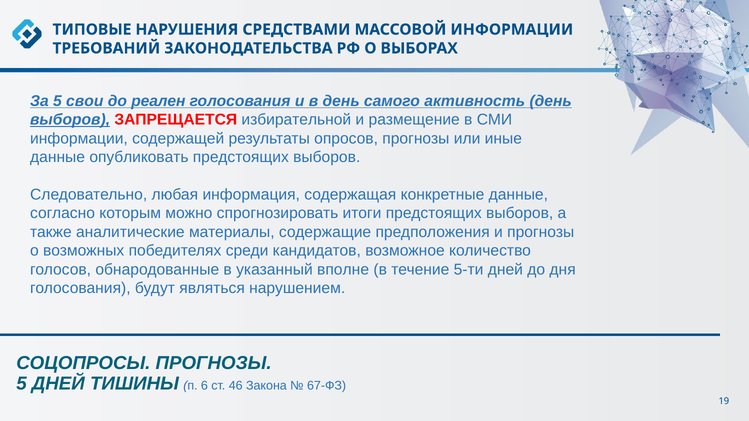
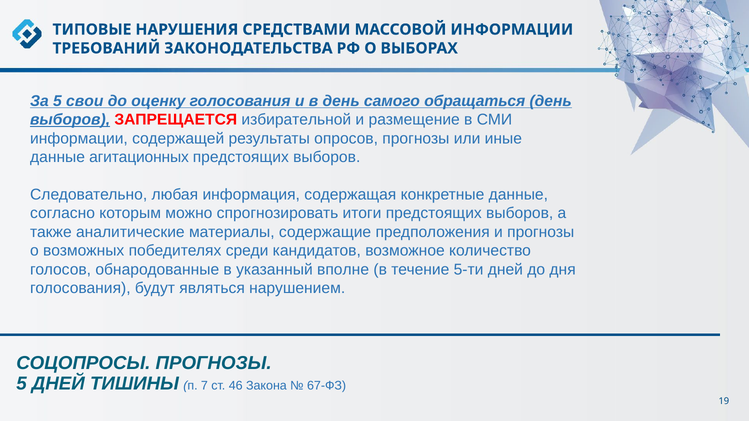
реален: реален -> оценку (158, 101)
активность: активность -> обращаться (475, 101)
опубликовать: опубликовать -> агитационных (139, 157)
6: 6 -> 7 (204, 386)
